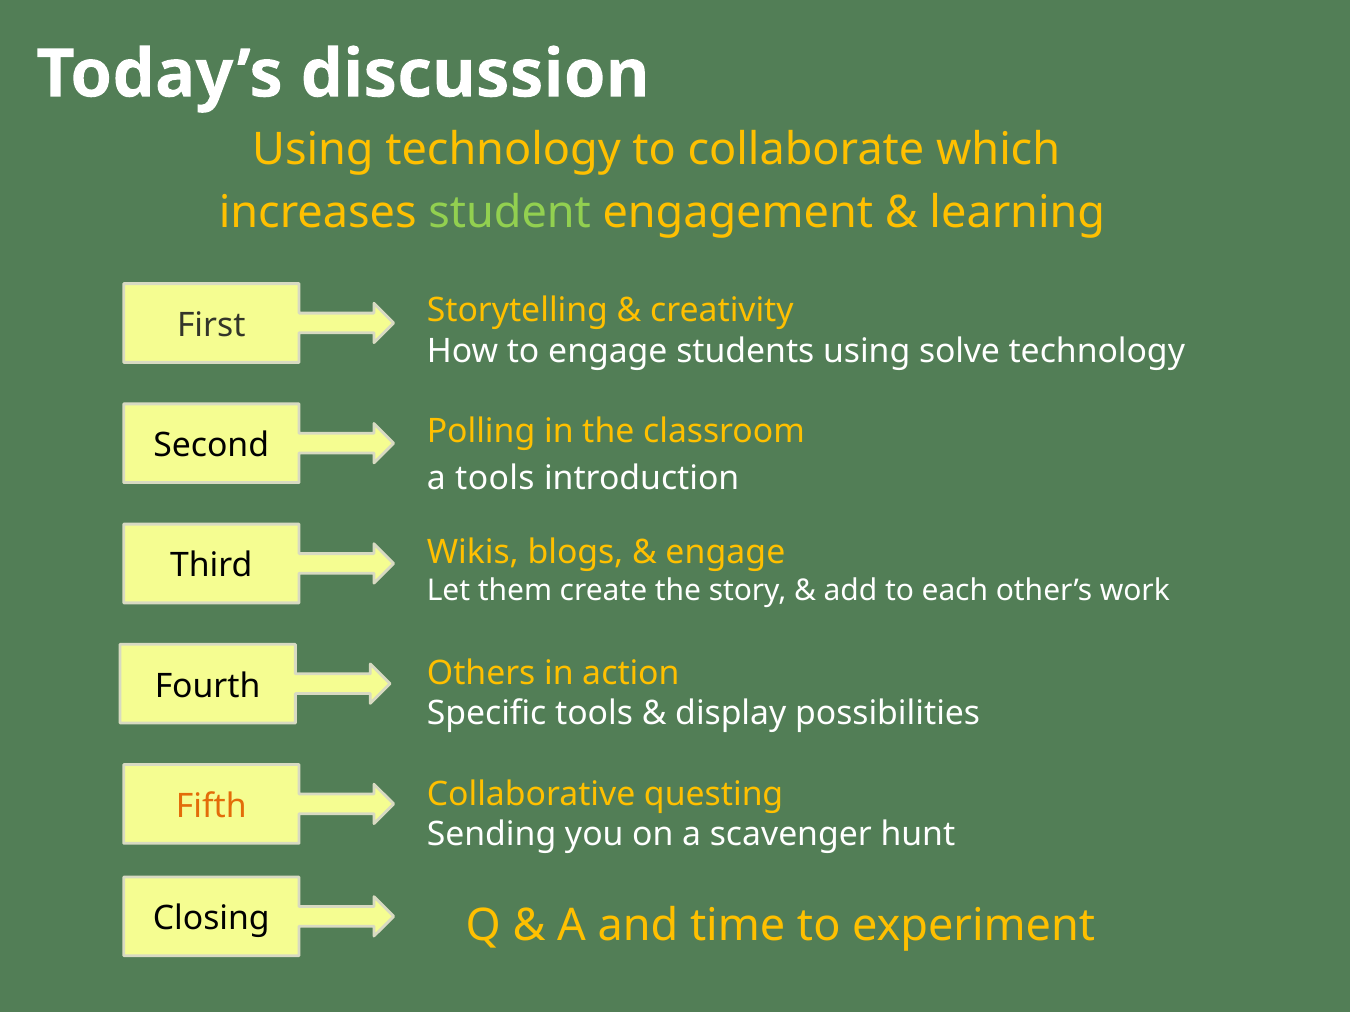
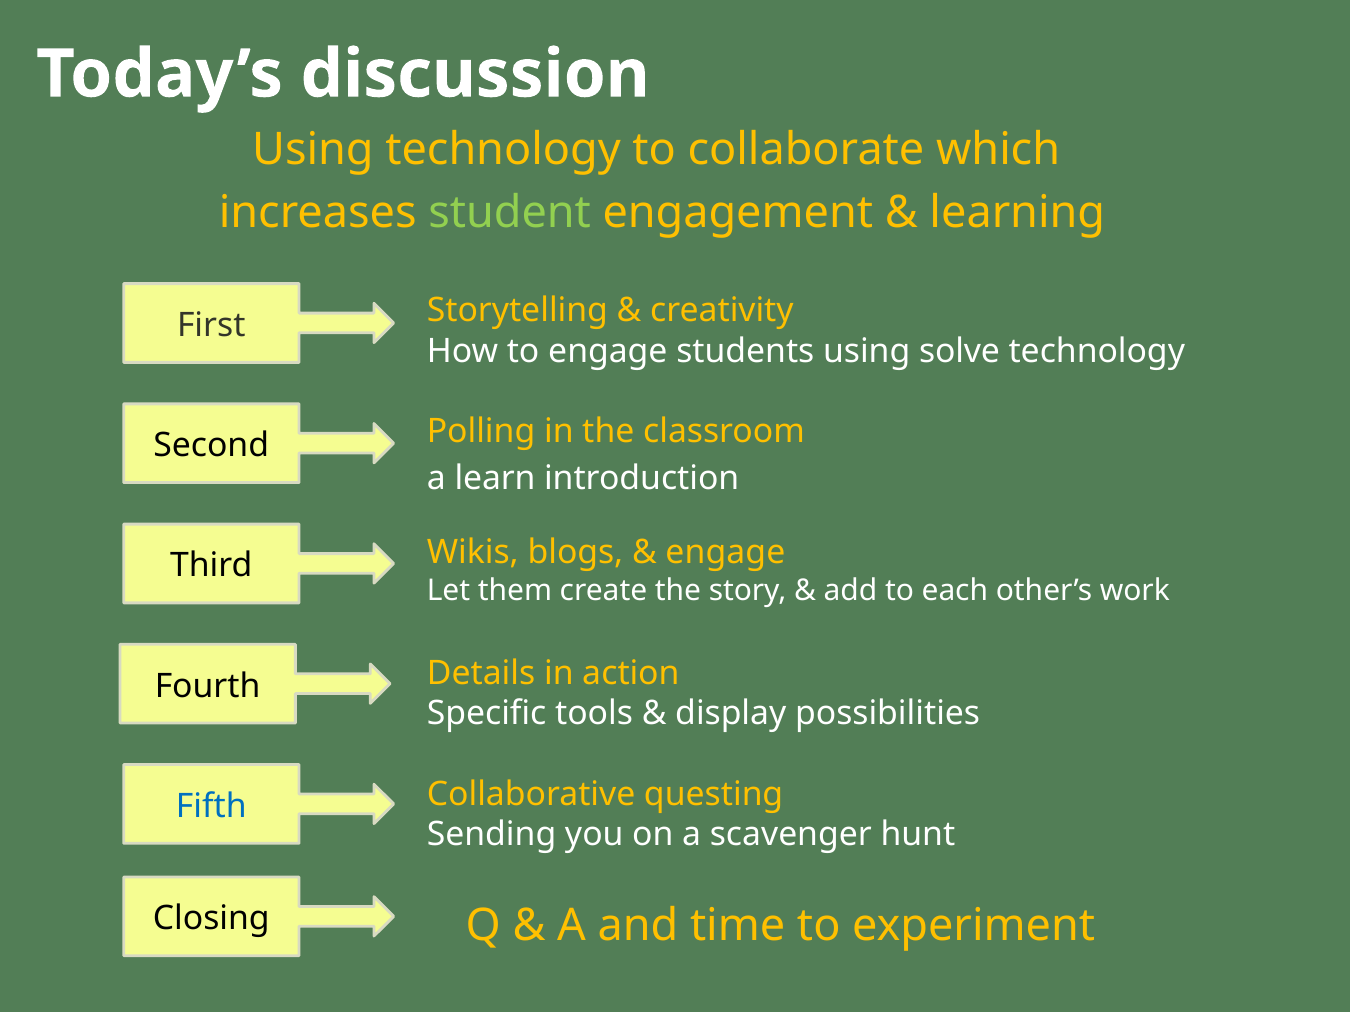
a tools: tools -> learn (495, 479)
Others: Others -> Details (481, 673)
Fifth colour: orange -> blue (211, 807)
